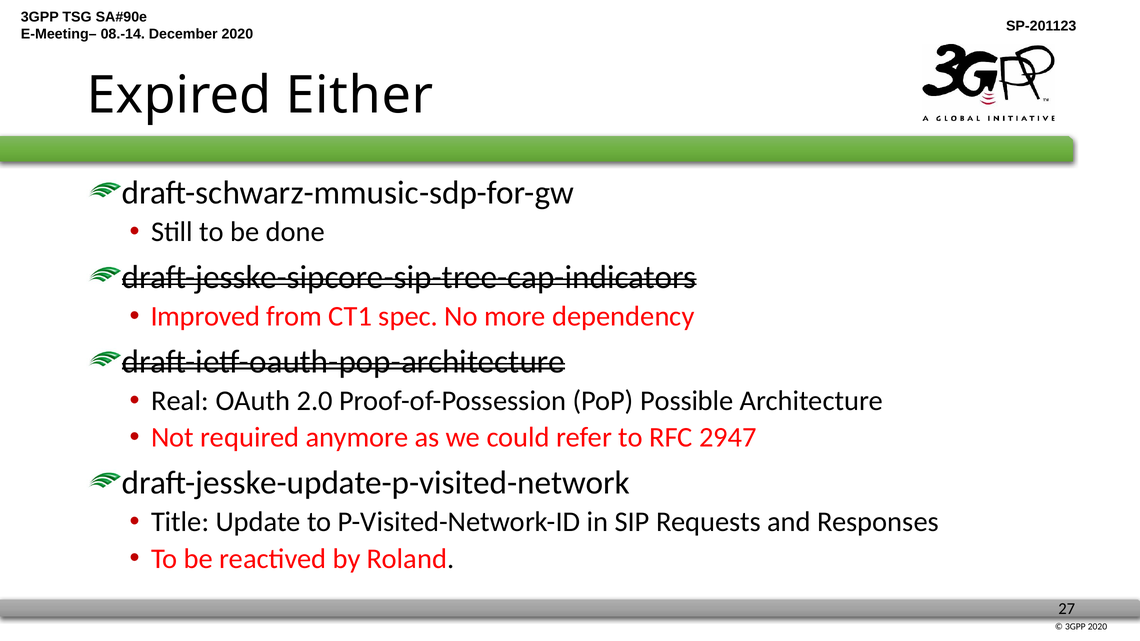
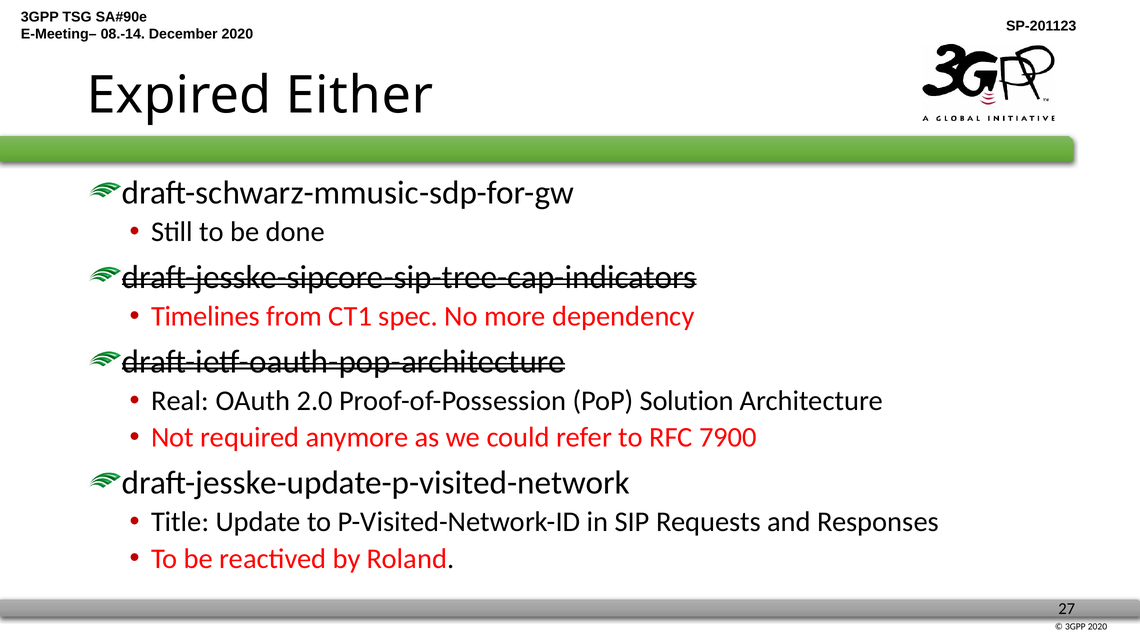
Improved: Improved -> Timelines (205, 317)
Possible: Possible -> Solution (687, 401)
2947: 2947 -> 7900 (728, 438)
